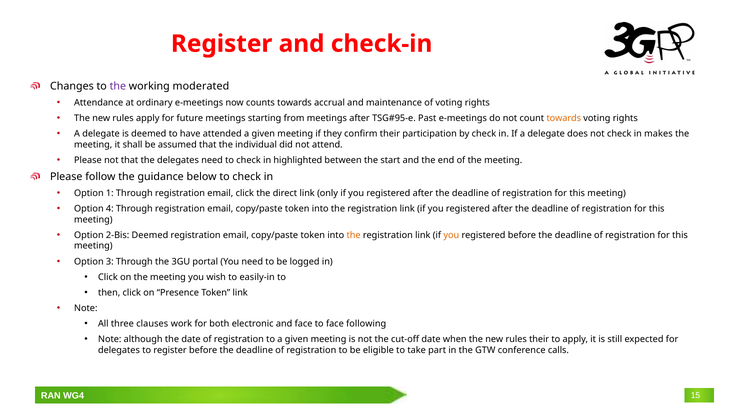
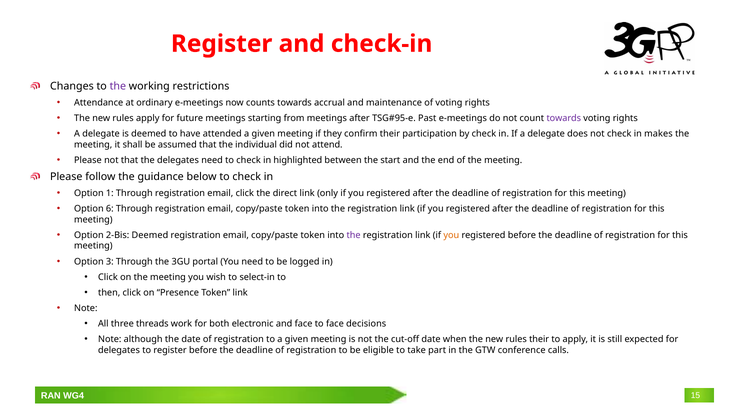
moderated: moderated -> restrictions (201, 86)
towards colour: orange -> purple (564, 118)
4: 4 -> 6 (110, 209)
the colour: orange -> purple (354, 235)
easily-in: easily-in -> select-in (257, 277)
clauses: clauses -> threads (152, 324)
following: following -> decisions (366, 324)
